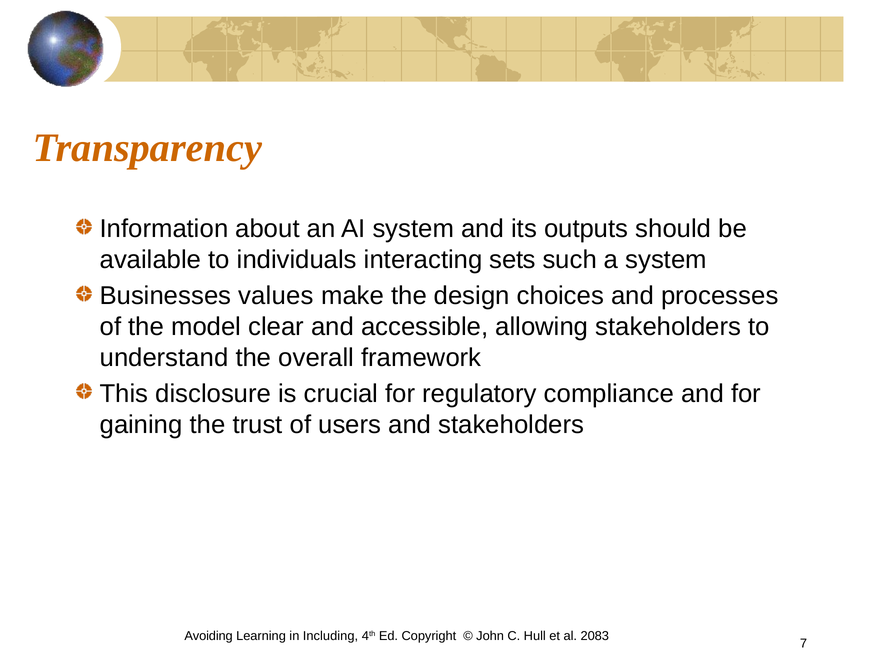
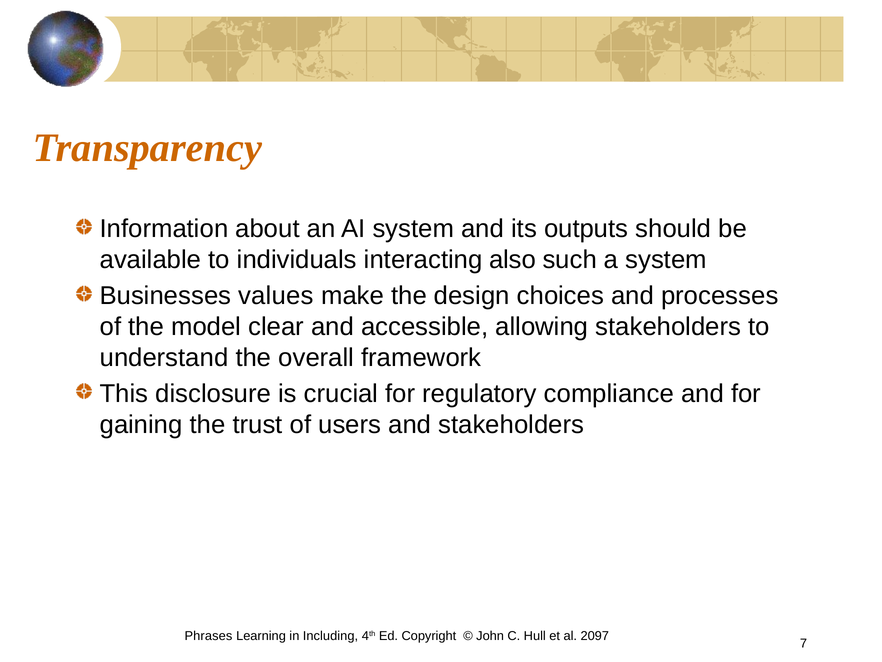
sets: sets -> also (513, 260)
Avoiding: Avoiding -> Phrases (208, 636)
2083: 2083 -> 2097 (595, 636)
